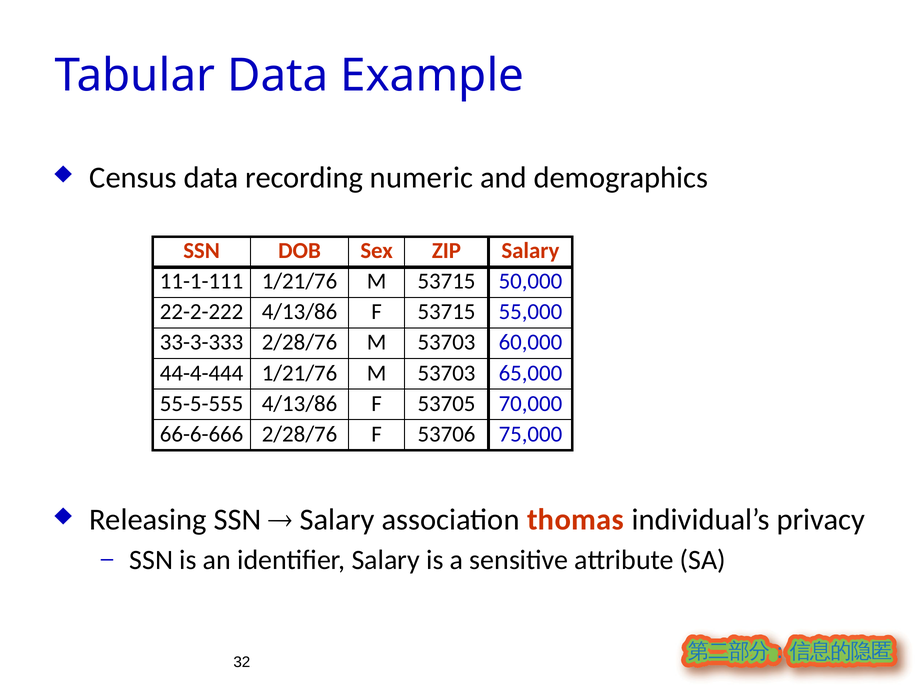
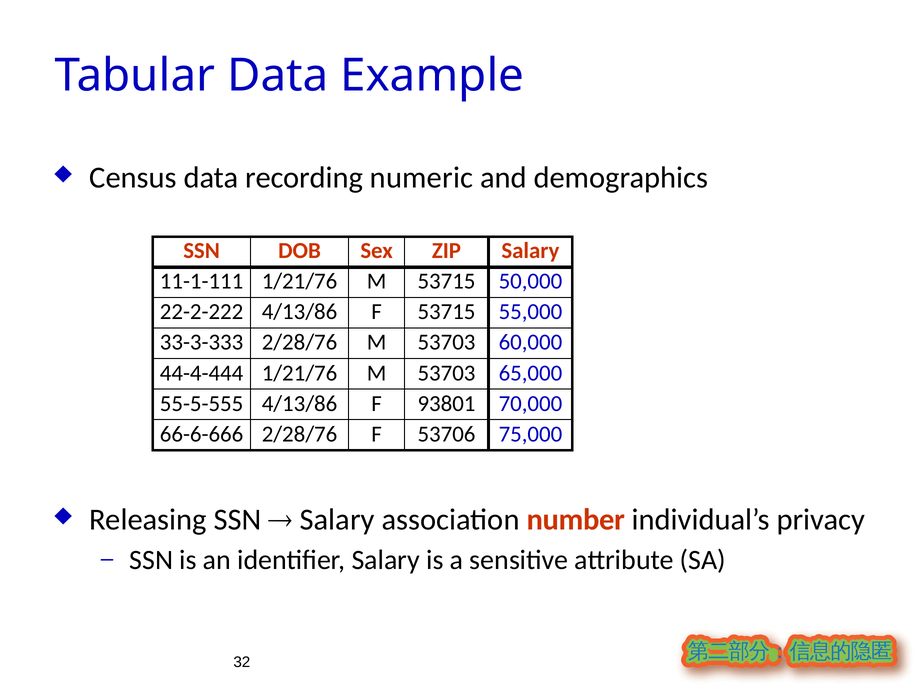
53705: 53705 -> 93801 (446, 403)
thomas: thomas -> number (576, 520)
